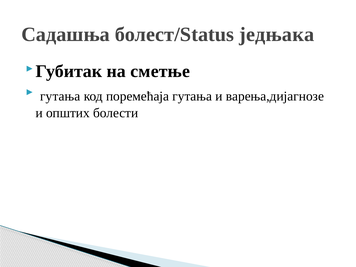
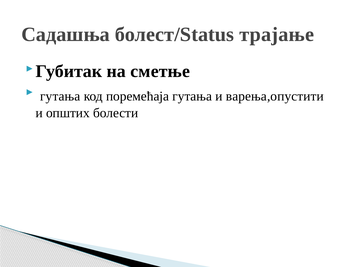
једњака: једњака -> трајање (277, 34)
варења,дијагнозе: варења,дијагнозе -> варења,опустити (275, 96)
